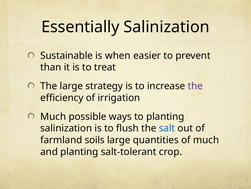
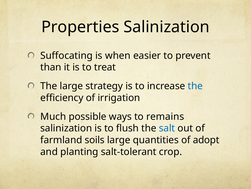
Essentially: Essentially -> Properties (80, 27)
Sustainable: Sustainable -> Suffocating (67, 55)
the colour: purple -> blue (195, 86)
to planting: planting -> remains (165, 116)
of much: much -> adopt (206, 140)
